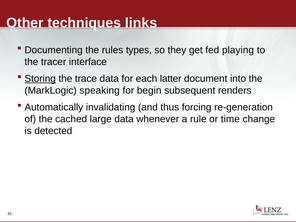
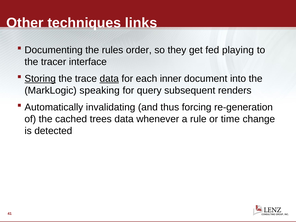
types: types -> order (139, 50)
data underline: none -> present (109, 79)
latter: latter -> inner (171, 79)
begin: begin -> query (149, 90)
large: large -> trees (101, 119)
